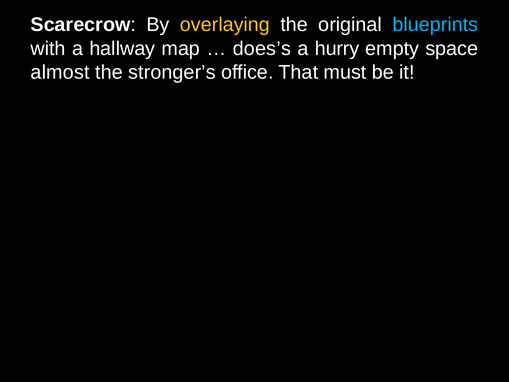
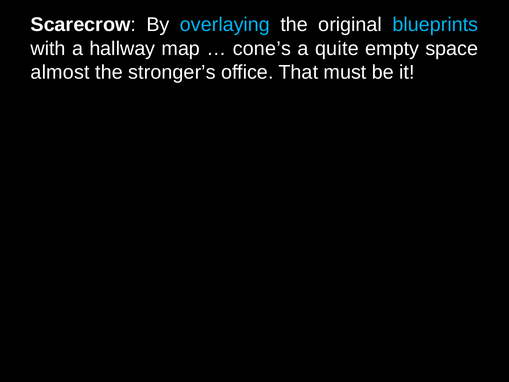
overlaying colour: yellow -> light blue (225, 25)
does’s: does’s -> cone’s (262, 48)
hurry: hurry -> quite (337, 48)
